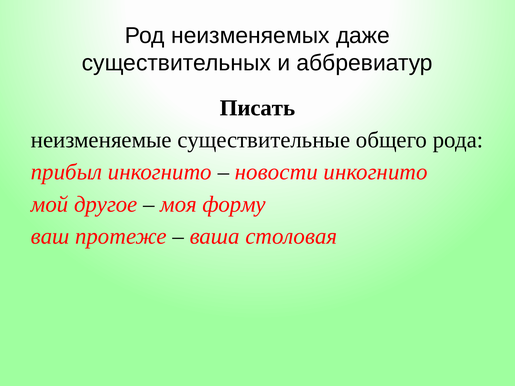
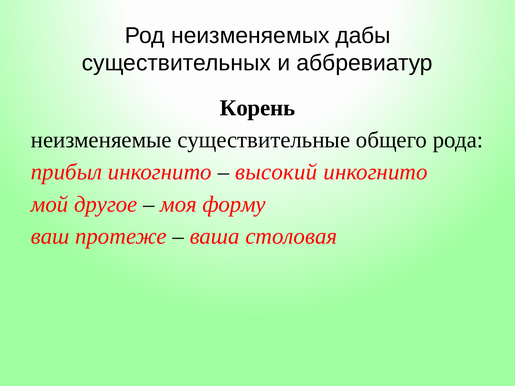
даже: даже -> дабы (363, 36)
Писать: Писать -> Корень (258, 108)
новости: новости -> высокий (276, 172)
